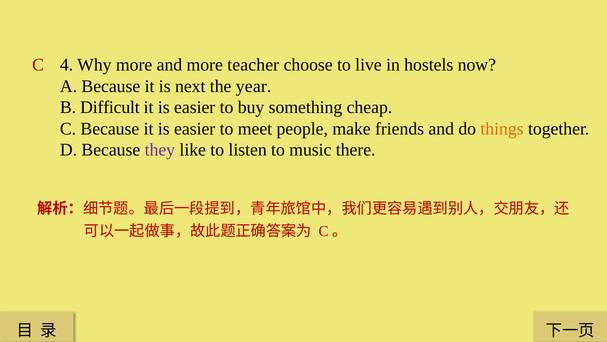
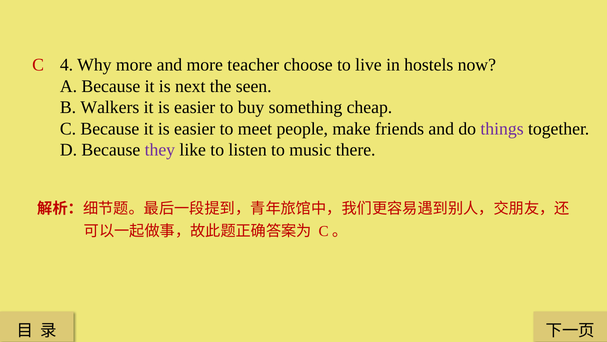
year: year -> seen (254, 86)
Difficult: Difficult -> Walkers (110, 107)
things colour: orange -> purple (502, 129)
